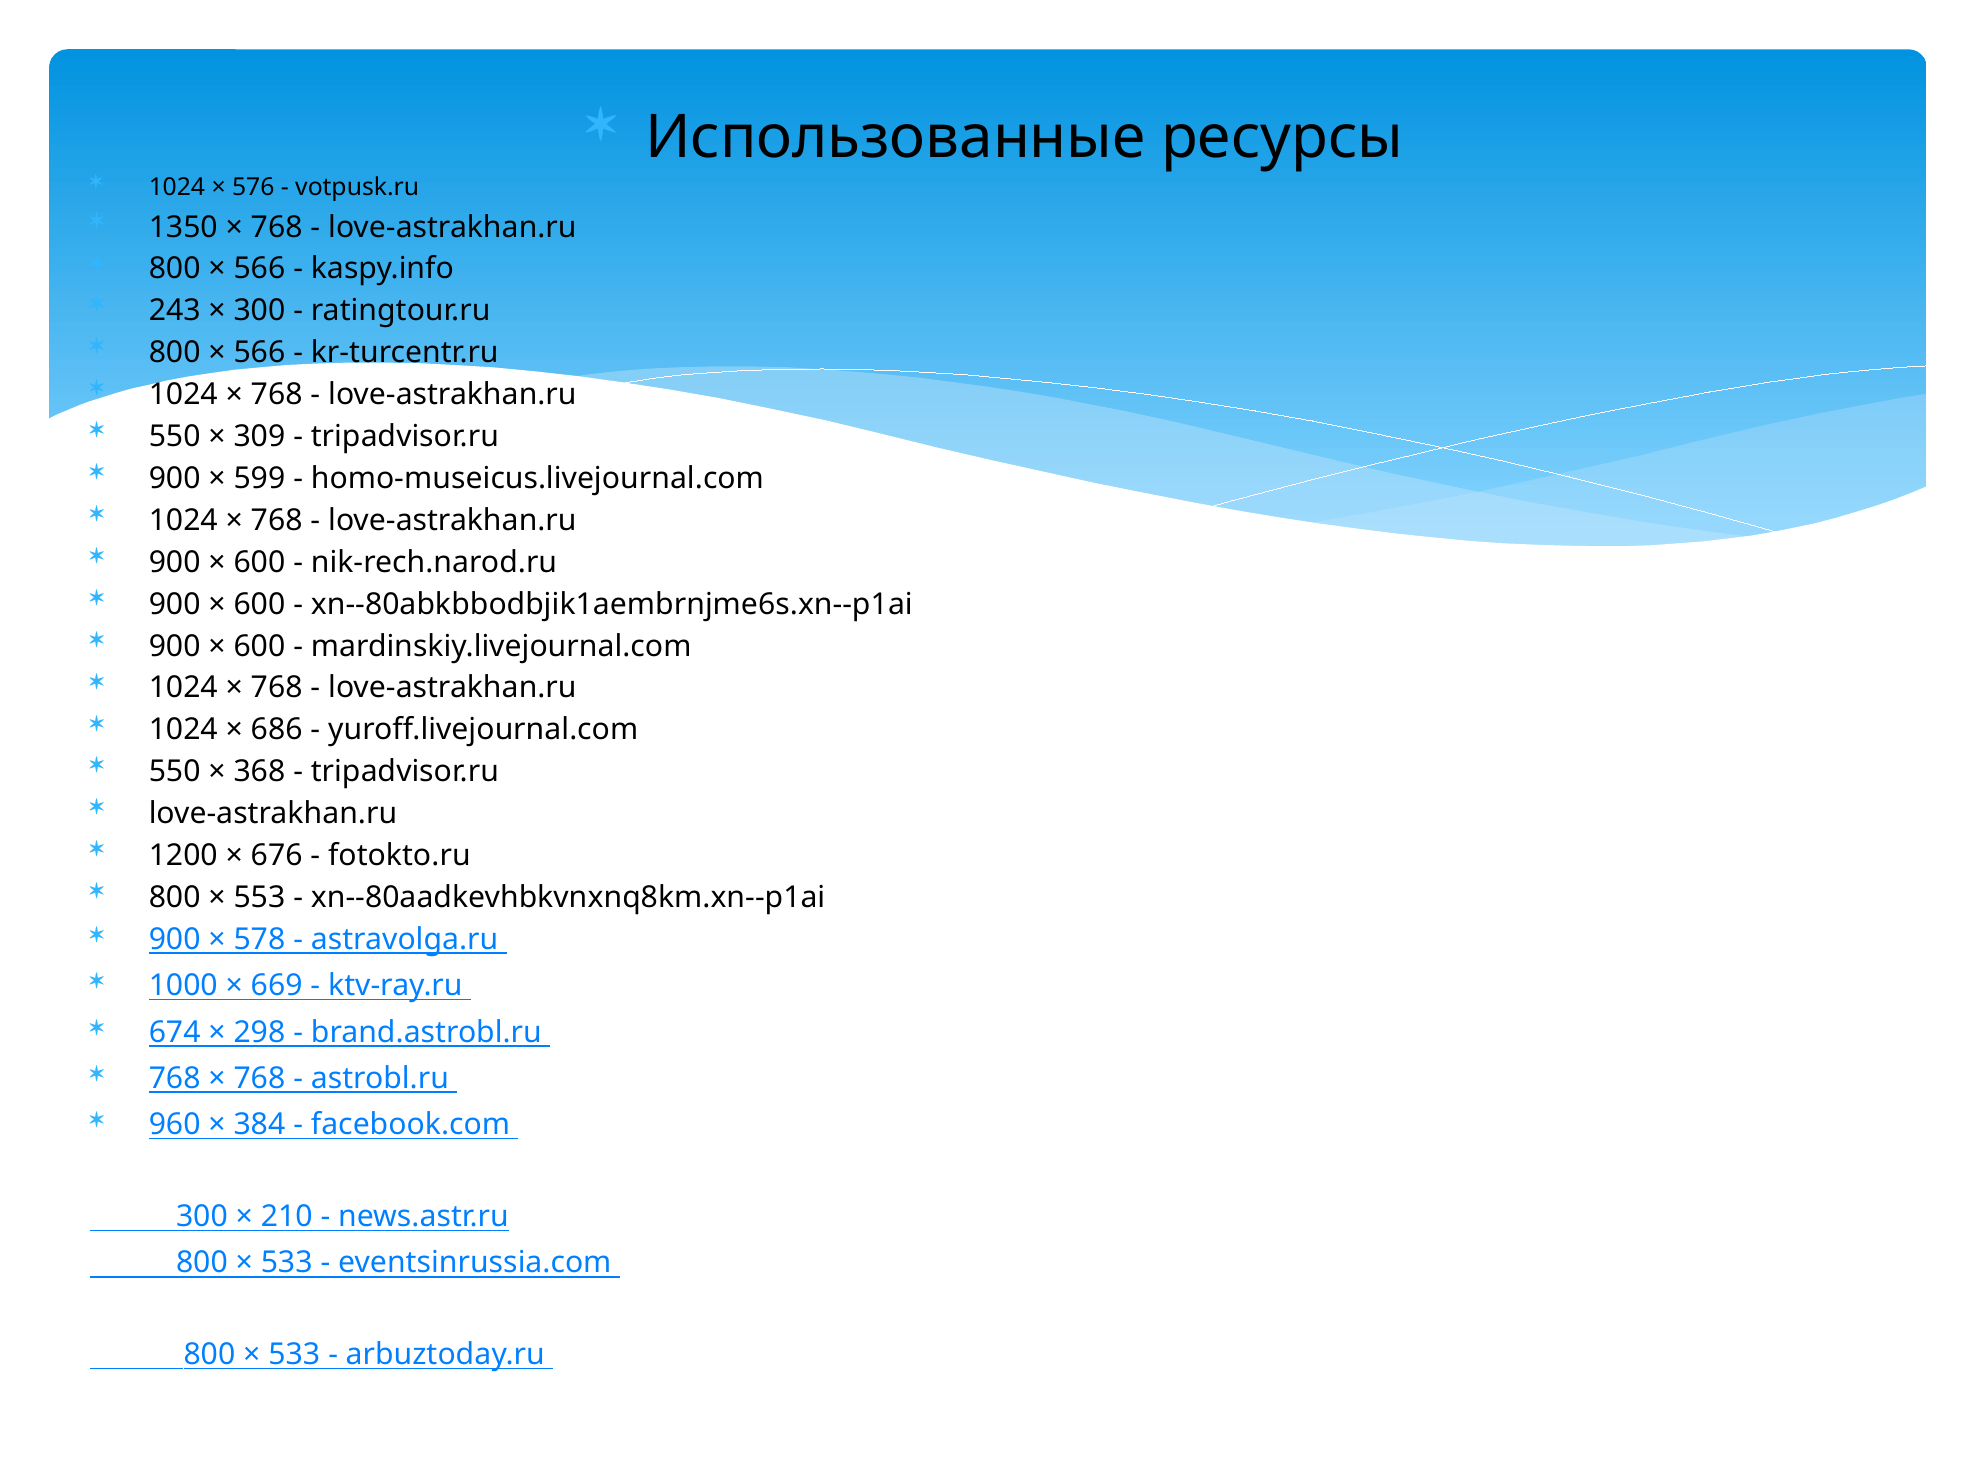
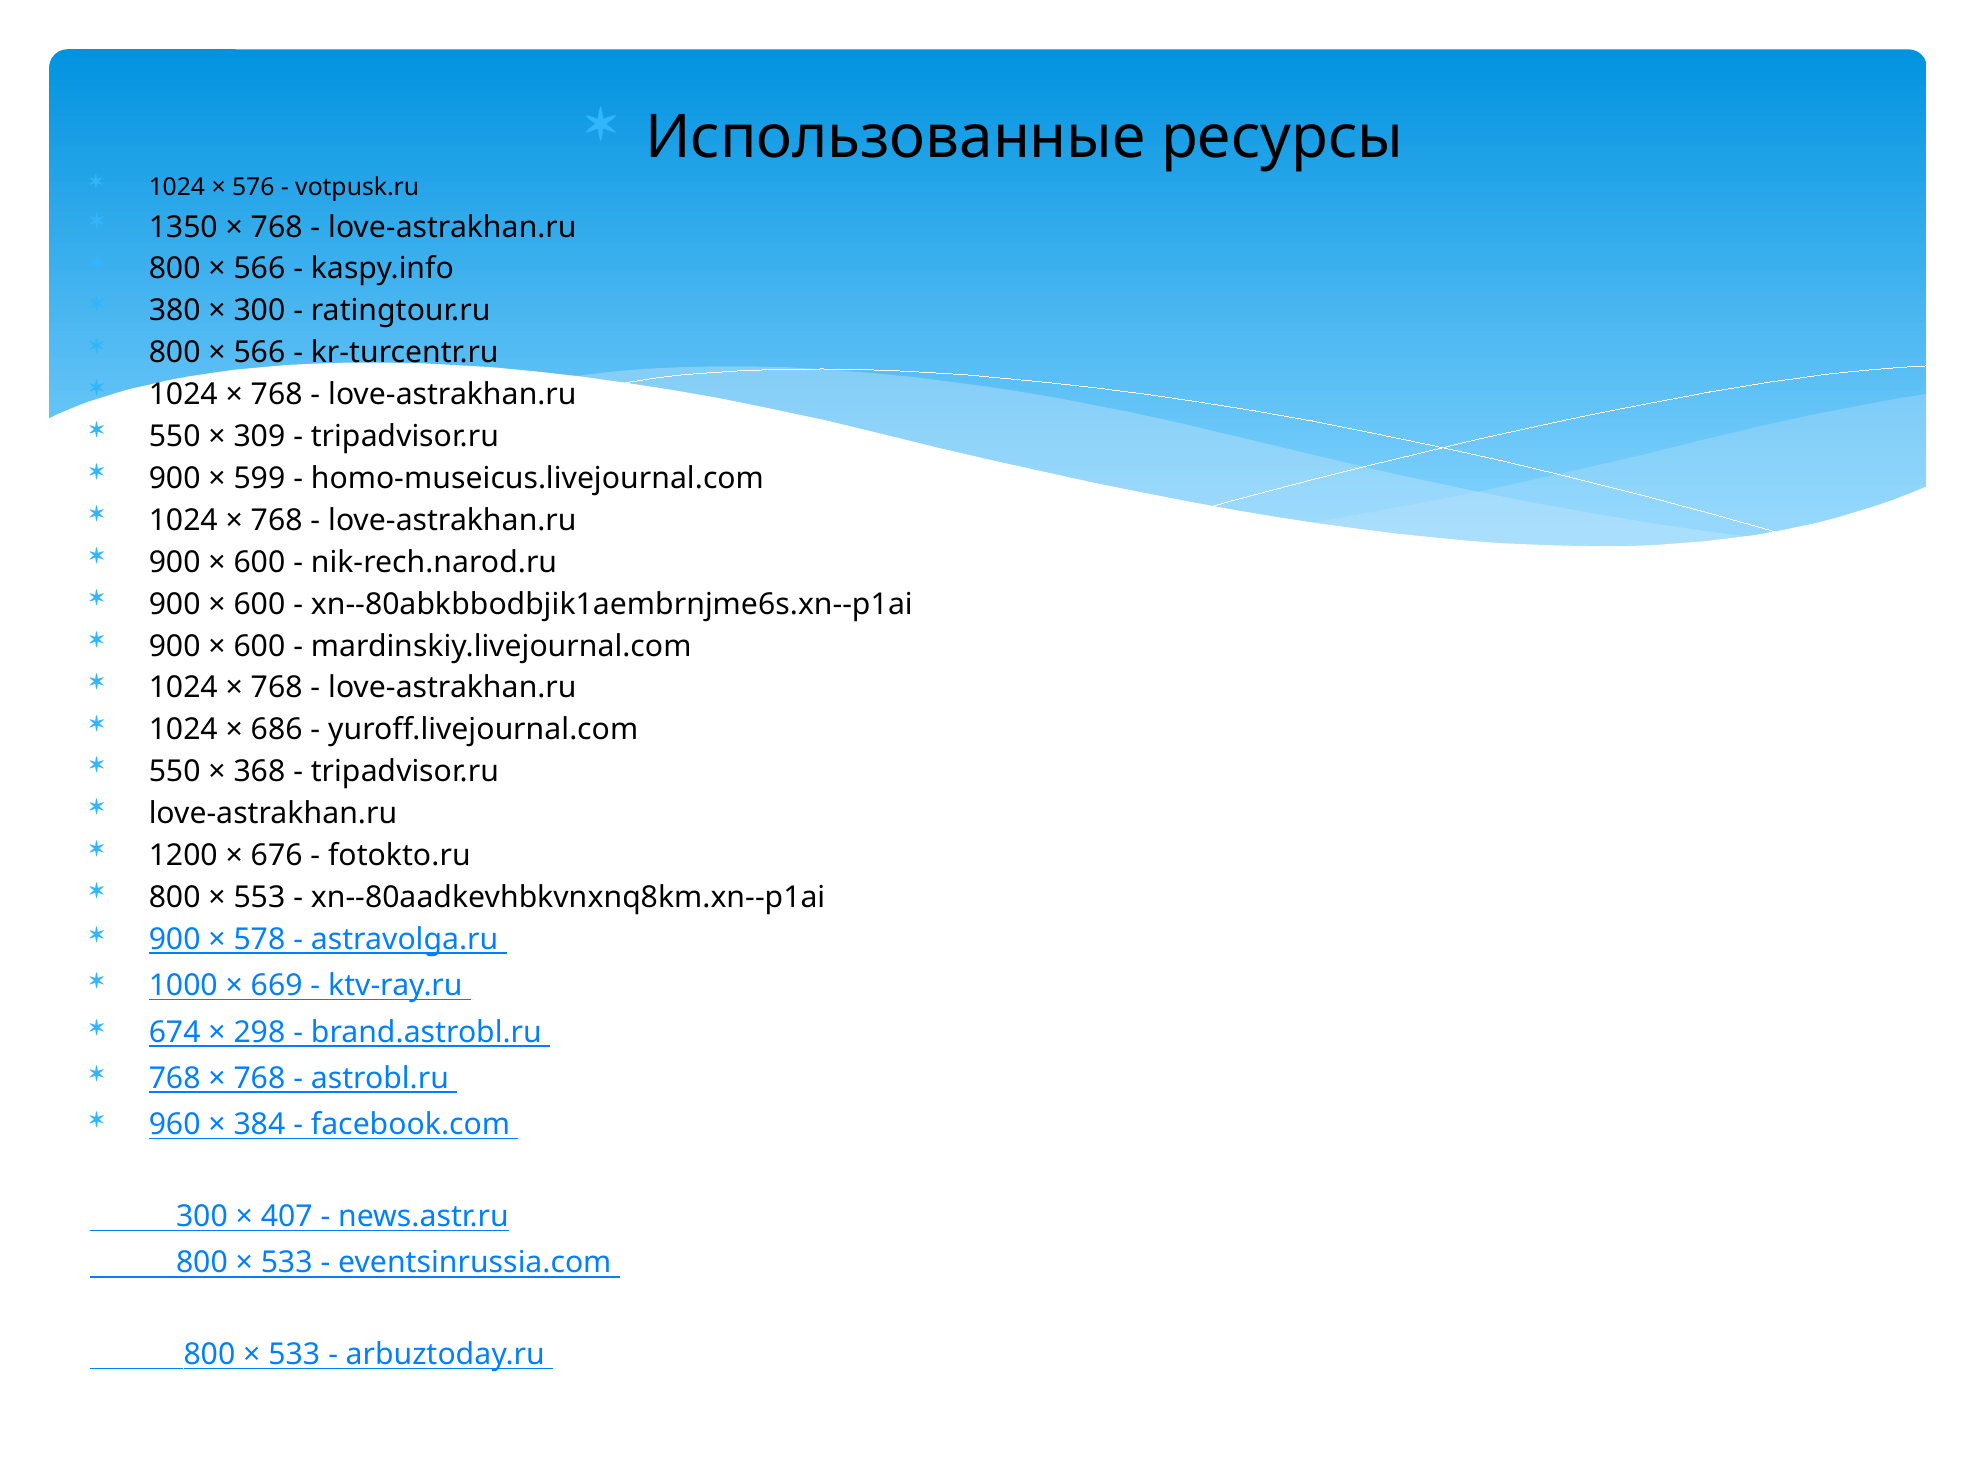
243: 243 -> 380 (175, 311)
210: 210 -> 407 (287, 1216)
